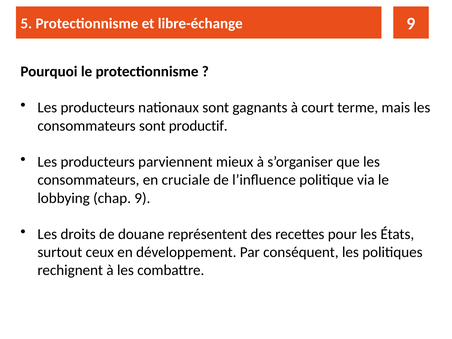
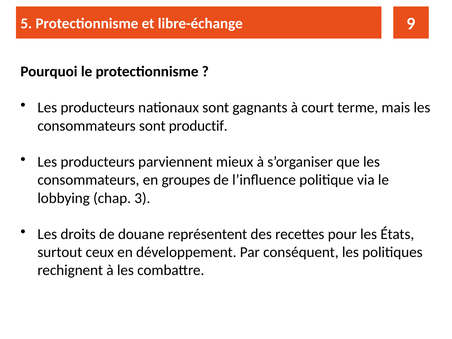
cruciale: cruciale -> groupes (186, 180)
chap 9: 9 -> 3 (142, 198)
